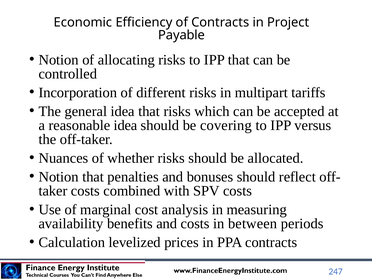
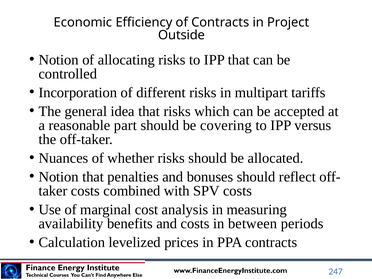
Payable: Payable -> Outside (182, 35)
reasonable idea: idea -> part (125, 125)
